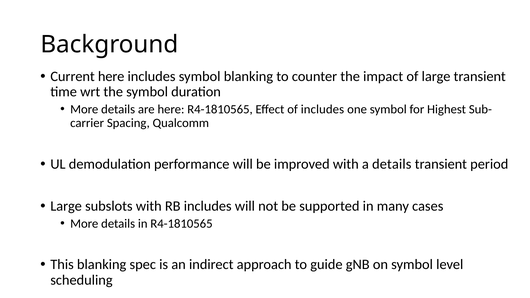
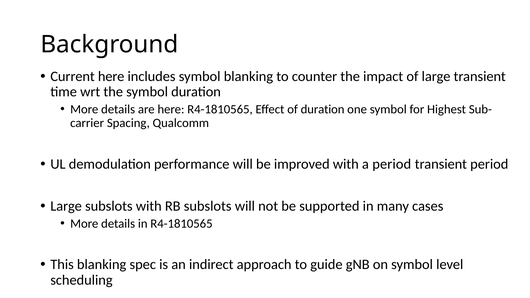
of includes: includes -> duration (323, 109)
a details: details -> period (392, 164)
RB includes: includes -> subslots (208, 206)
